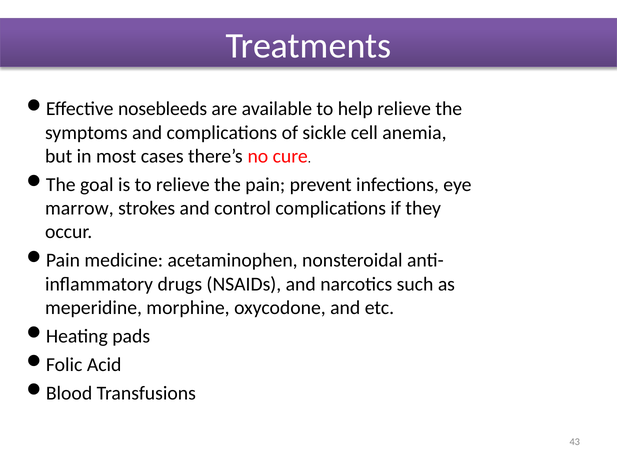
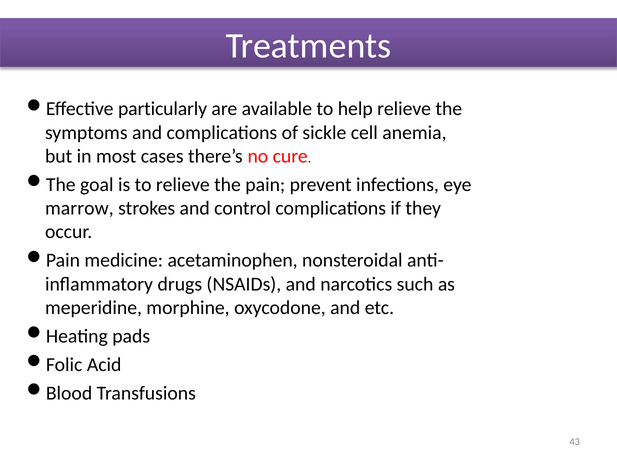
nosebleeds: nosebleeds -> particularly (163, 109)
